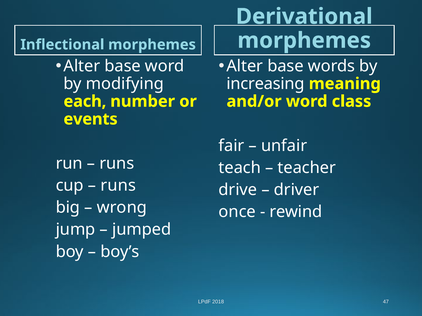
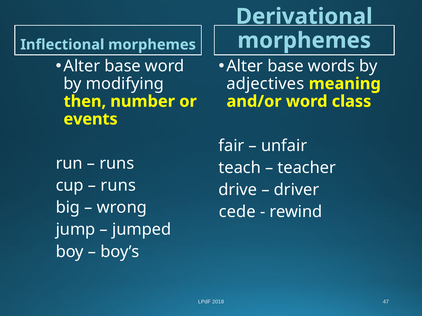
increasing: increasing -> adjectives (265, 84)
each: each -> then (85, 102)
once: once -> cede (237, 212)
